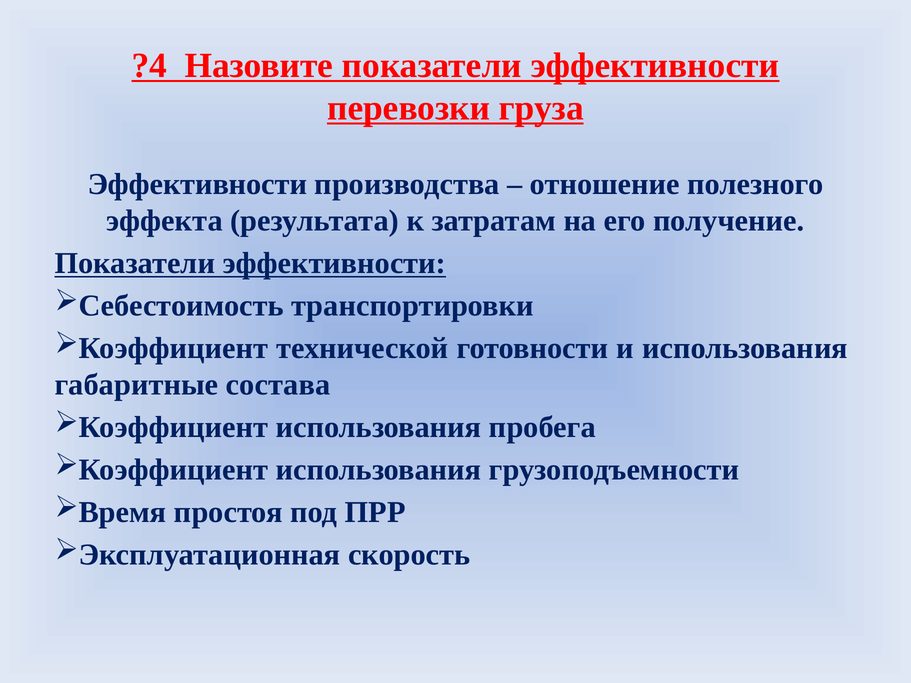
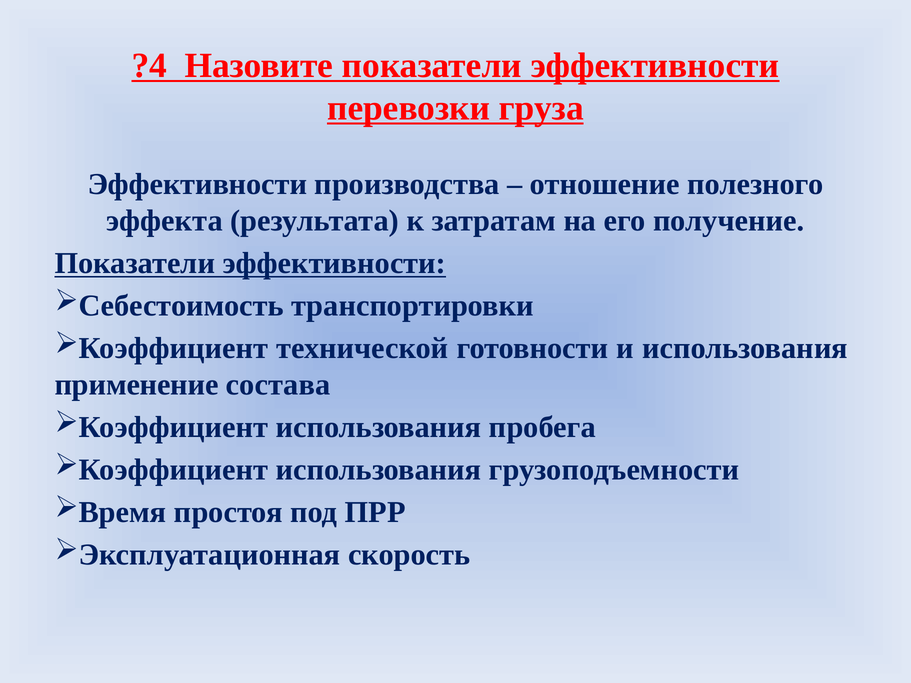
габаритные: габаритные -> применение (137, 385)
